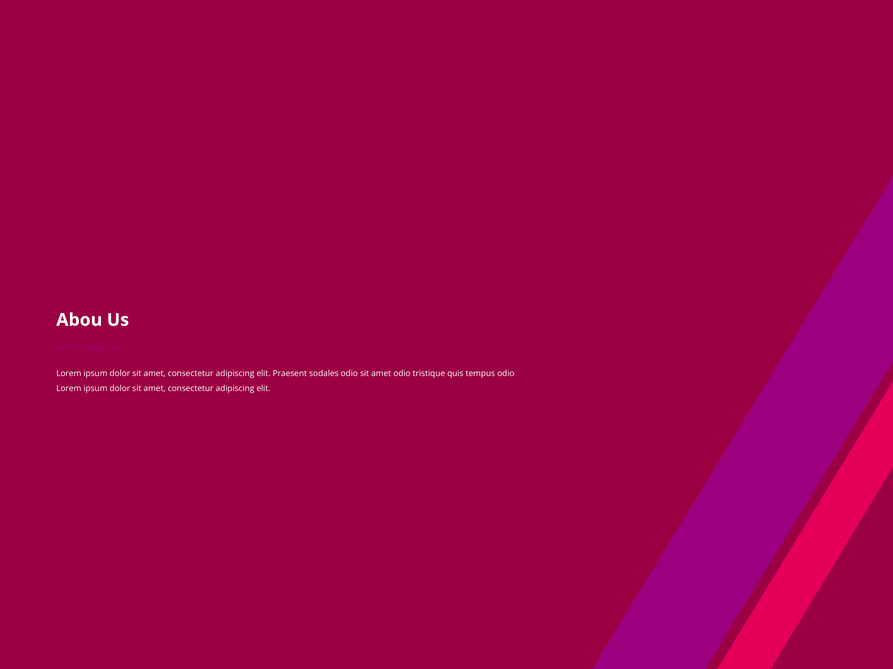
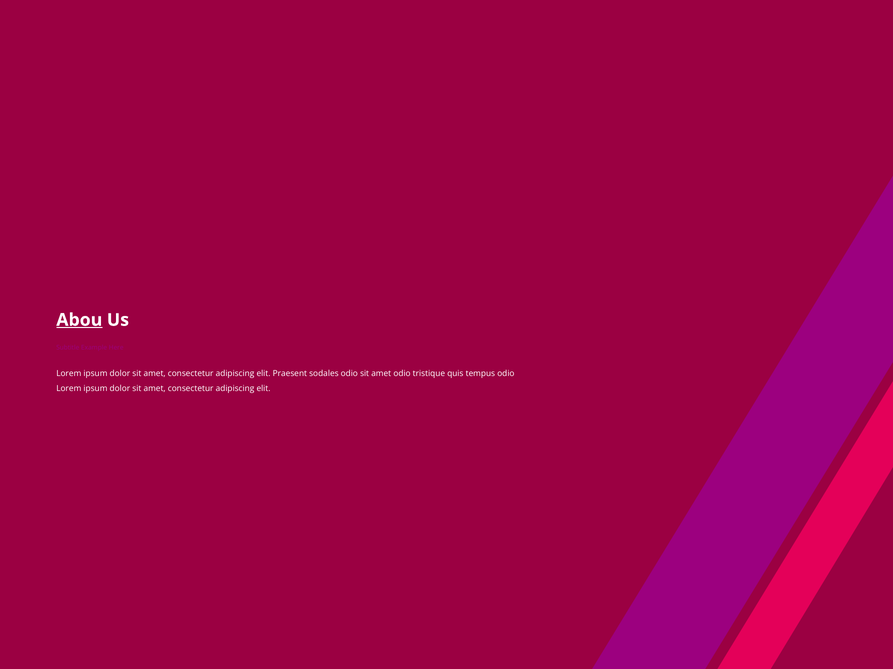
Abou underline: none -> present (79, 320)
